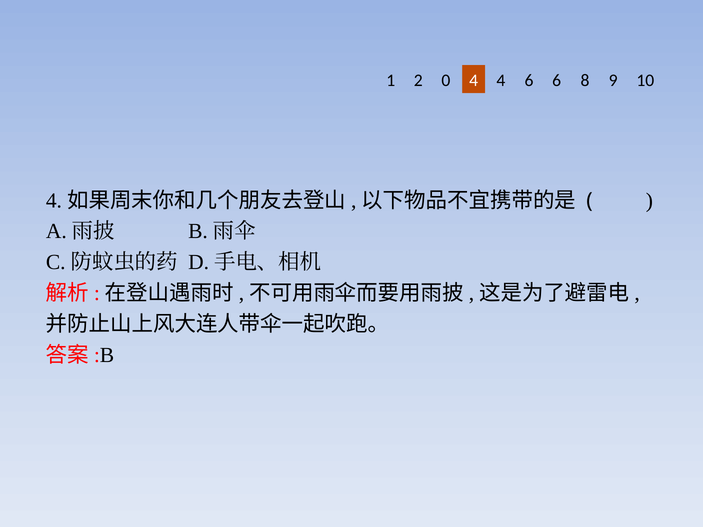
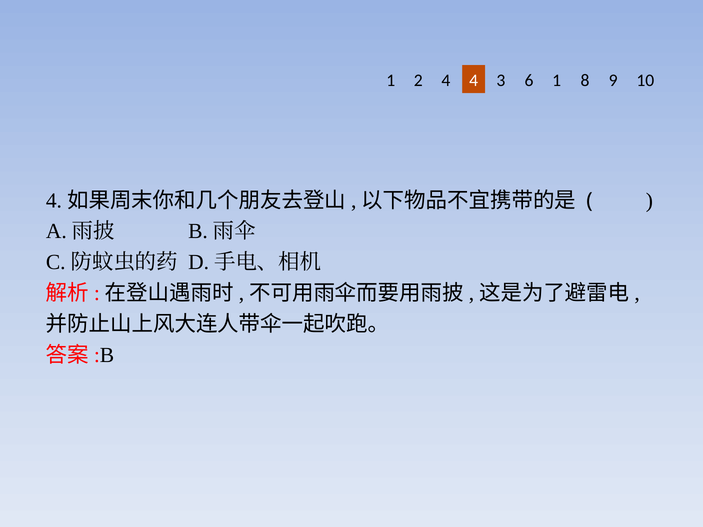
2 0: 0 -> 4 (446, 80)
4 4: 4 -> 3 (501, 80)
6 6: 6 -> 1 (557, 80)
